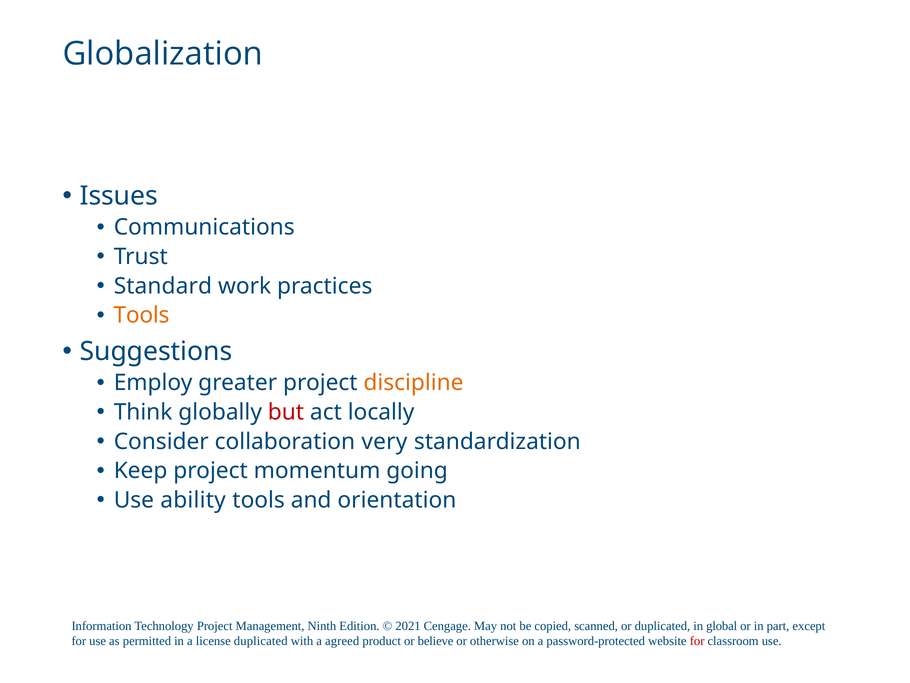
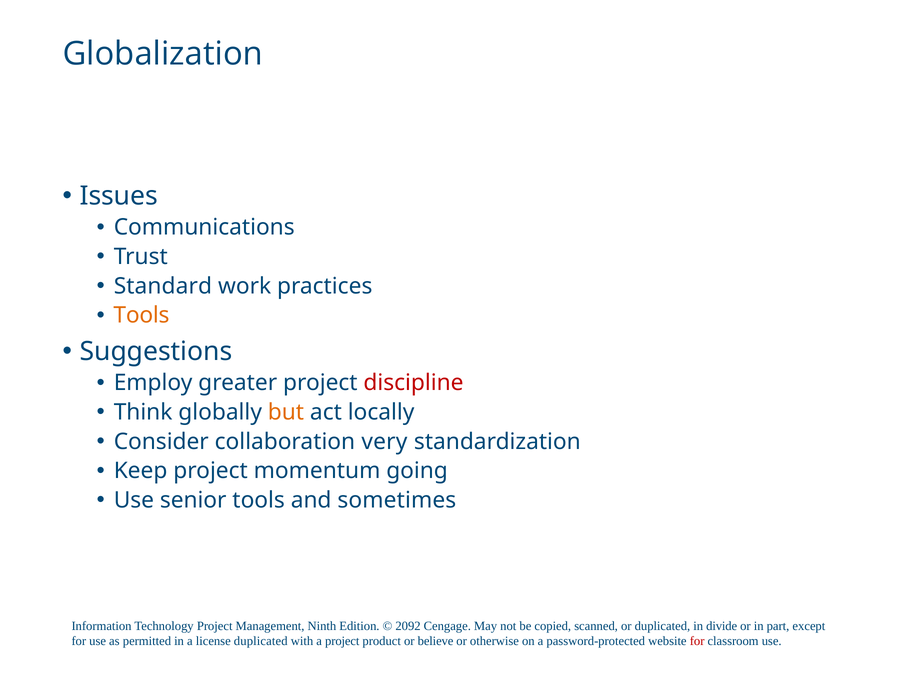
discipline colour: orange -> red (413, 383)
but colour: red -> orange (286, 412)
ability: ability -> senior (193, 500)
orientation: orientation -> sometimes (397, 500)
2021: 2021 -> 2092 (408, 626)
global: global -> divide (722, 626)
a agreed: agreed -> project (342, 641)
